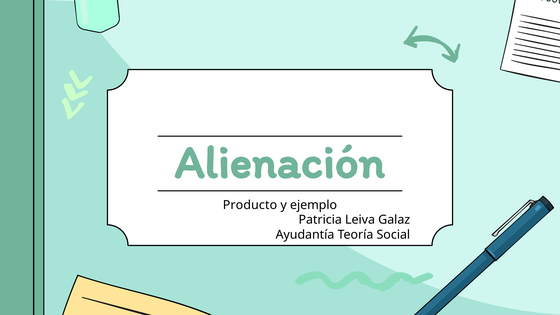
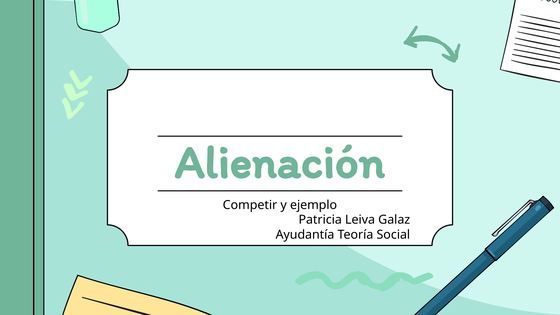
Producto: Producto -> Competir (250, 205)
